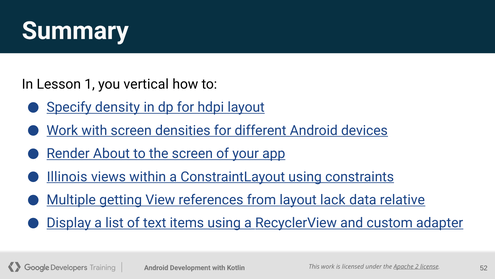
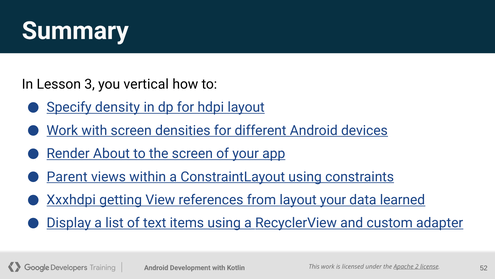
1: 1 -> 3 (90, 84)
Illinois: Illinois -> Parent (67, 176)
Multiple: Multiple -> Xxxhdpi (71, 200)
layout lack: lack -> your (333, 200)
relative: relative -> learned (402, 200)
